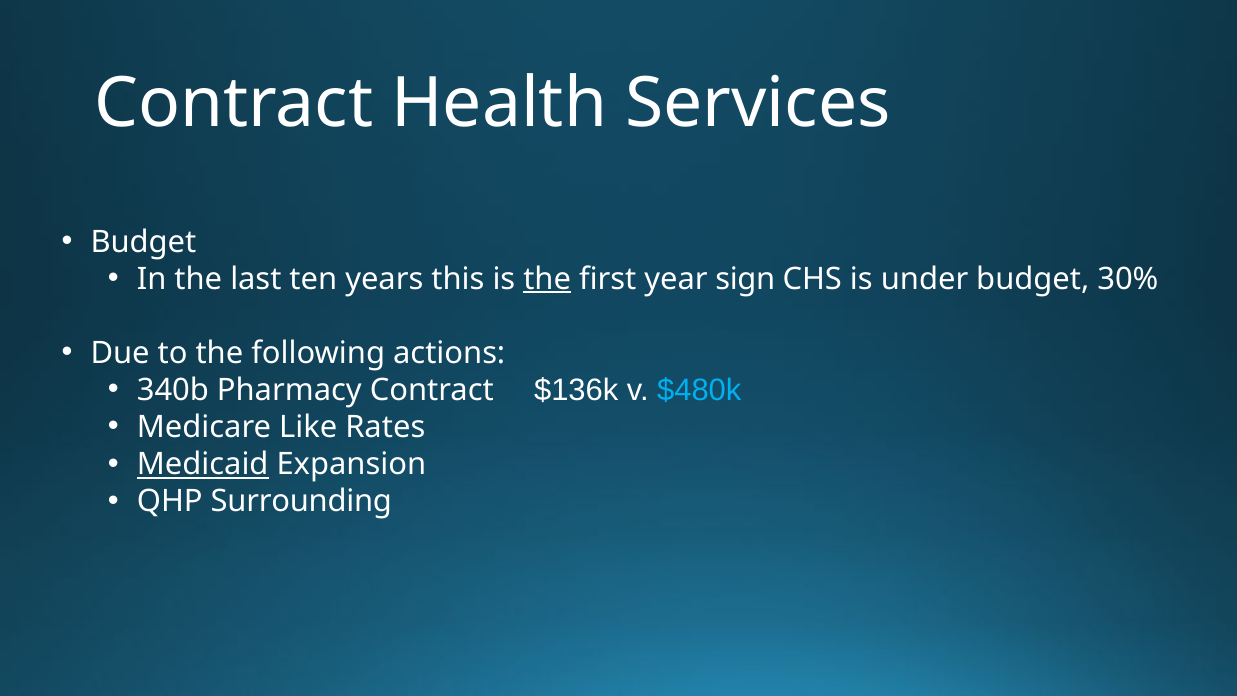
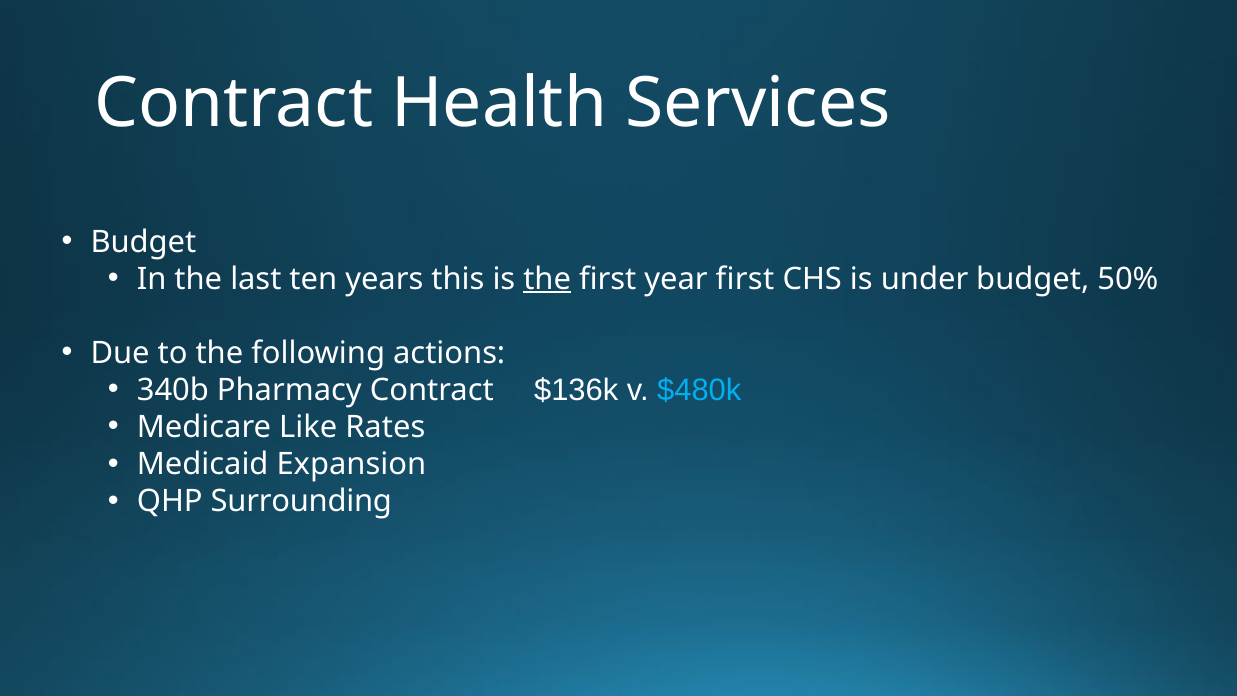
year sign: sign -> first (745, 279)
30%: 30% -> 50% (1128, 279)
Medicaid underline: present -> none (203, 464)
